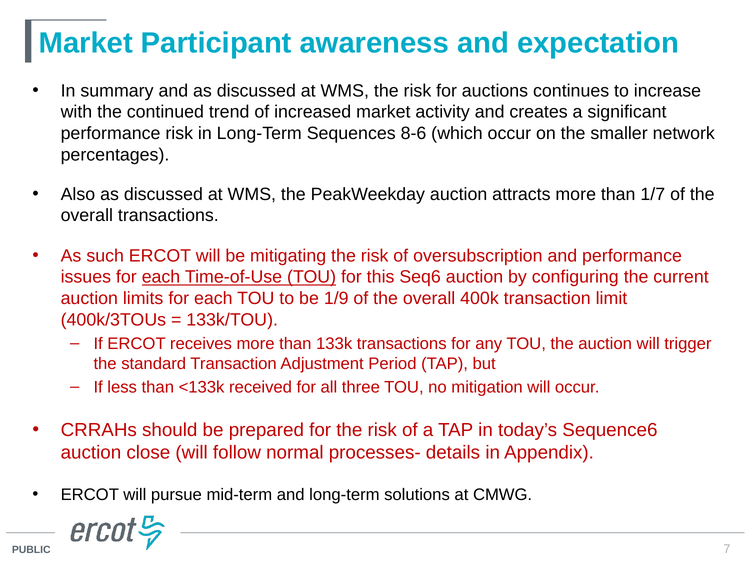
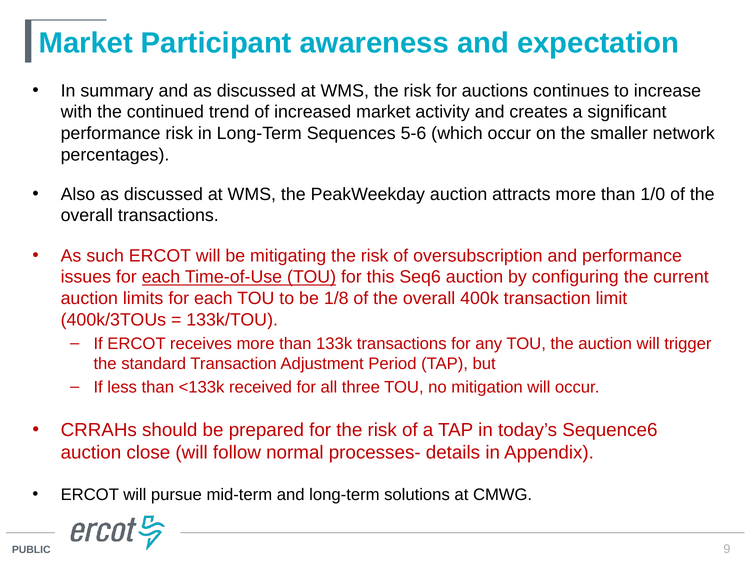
8-6: 8-6 -> 5-6 (414, 133)
1/7: 1/7 -> 1/0 (653, 194)
1/9: 1/9 -> 1/8 (336, 298)
7: 7 -> 9 (727, 549)
